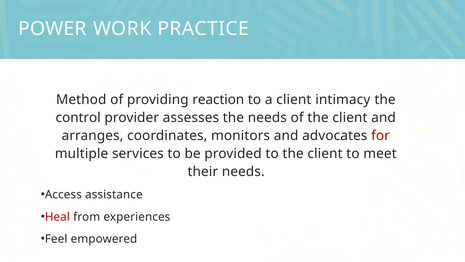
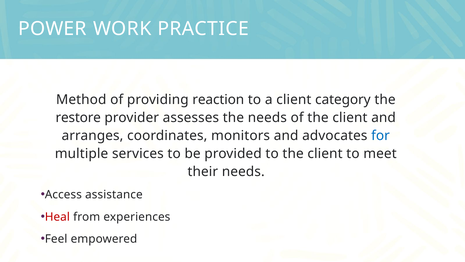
intimacy: intimacy -> category (343, 100)
control: control -> restore (78, 118)
for colour: red -> blue (381, 135)
